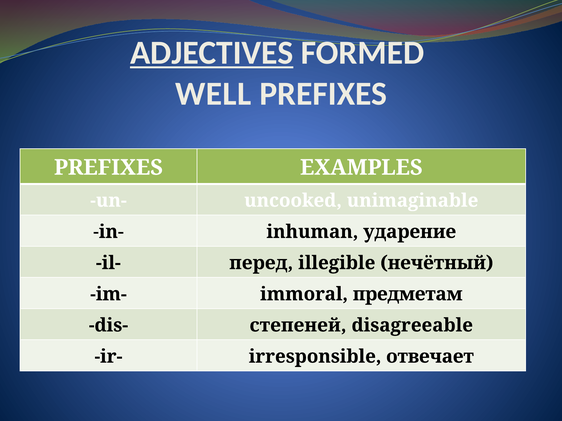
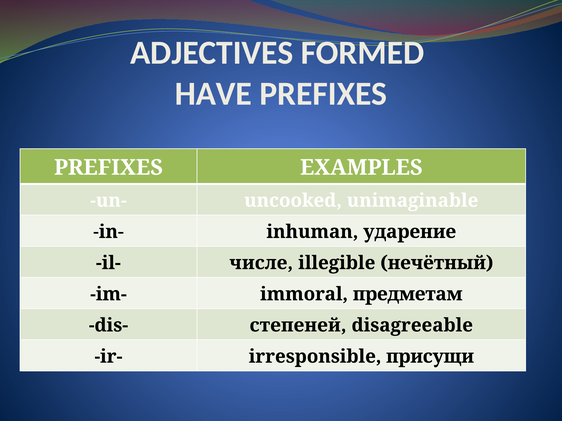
ADJECTIVES underline: present -> none (212, 53)
WELL: WELL -> HAVE (213, 94)
перед: перед -> числе (261, 263)
отвечает: отвечает -> присущи (430, 357)
